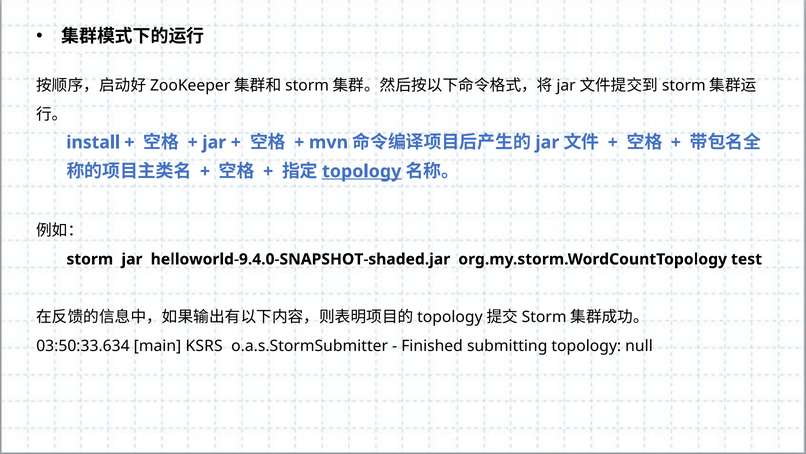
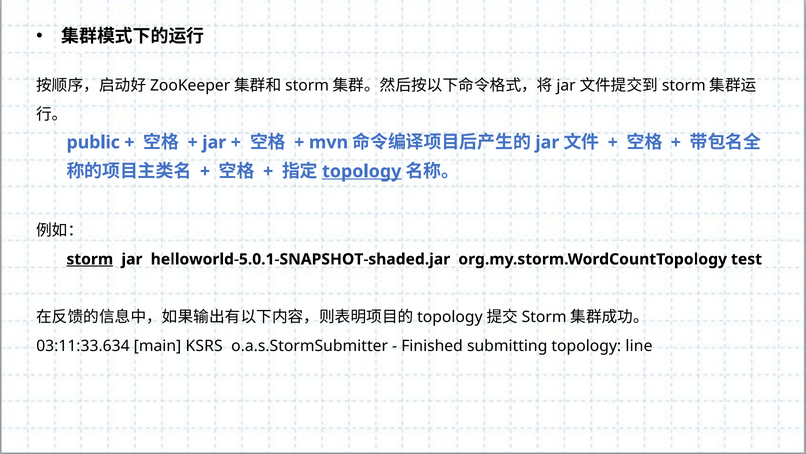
install: install -> public (93, 142)
storm underline: none -> present (90, 259)
helloworld-9.4.0-SNAPSHOT-shaded.jar: helloworld-9.4.0-SNAPSHOT-shaded.jar -> helloworld-5.0.1-SNAPSHOT-shaded.jar (300, 259)
03:50:33.634: 03:50:33.634 -> 03:11:33.634 (83, 346)
null: null -> line (639, 346)
